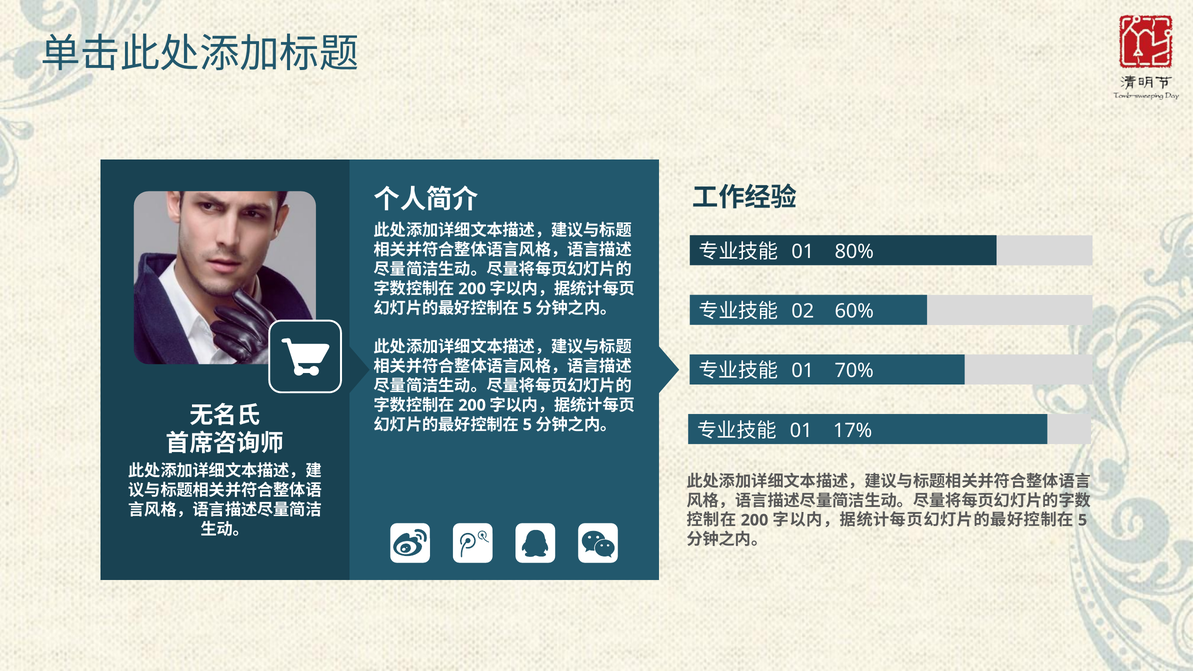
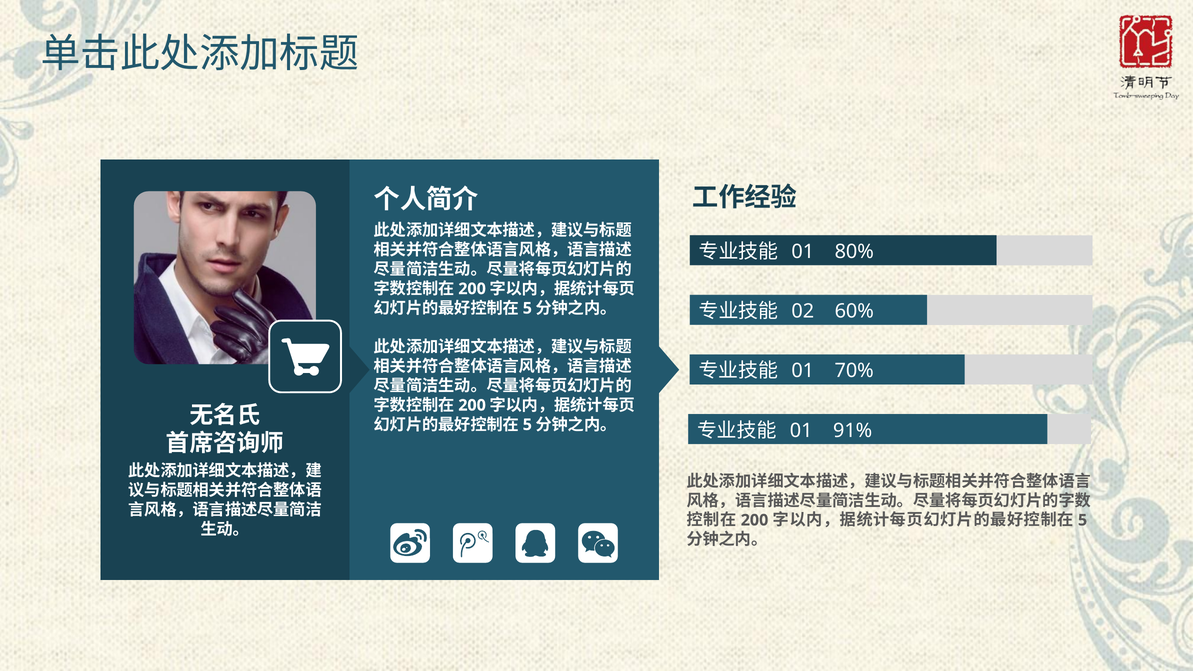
17%: 17% -> 91% (853, 430)
